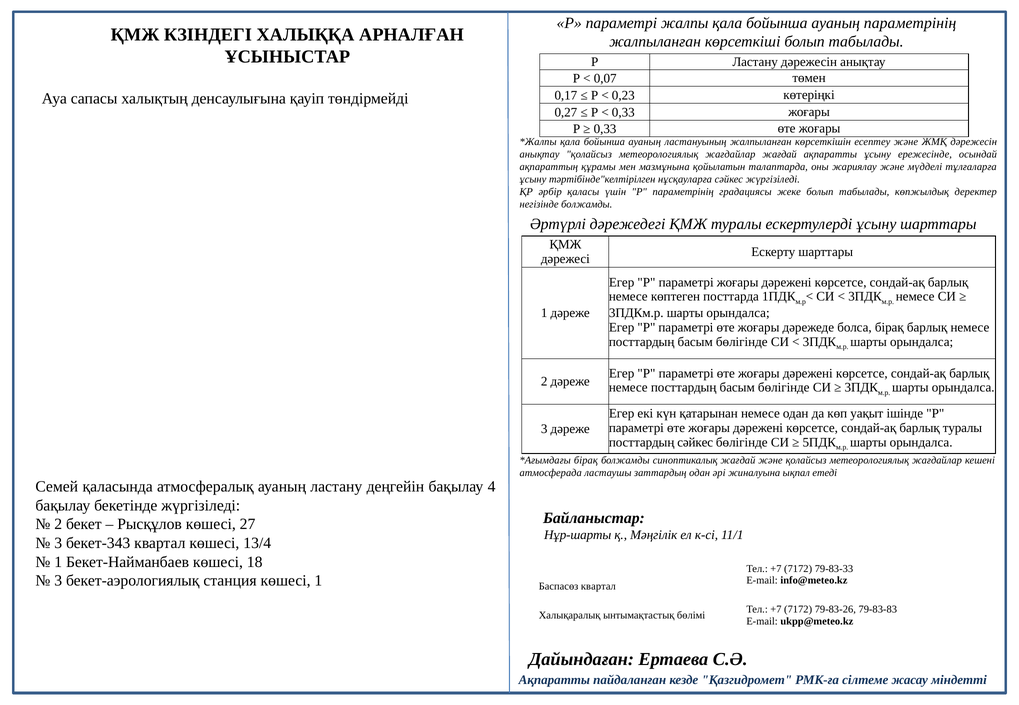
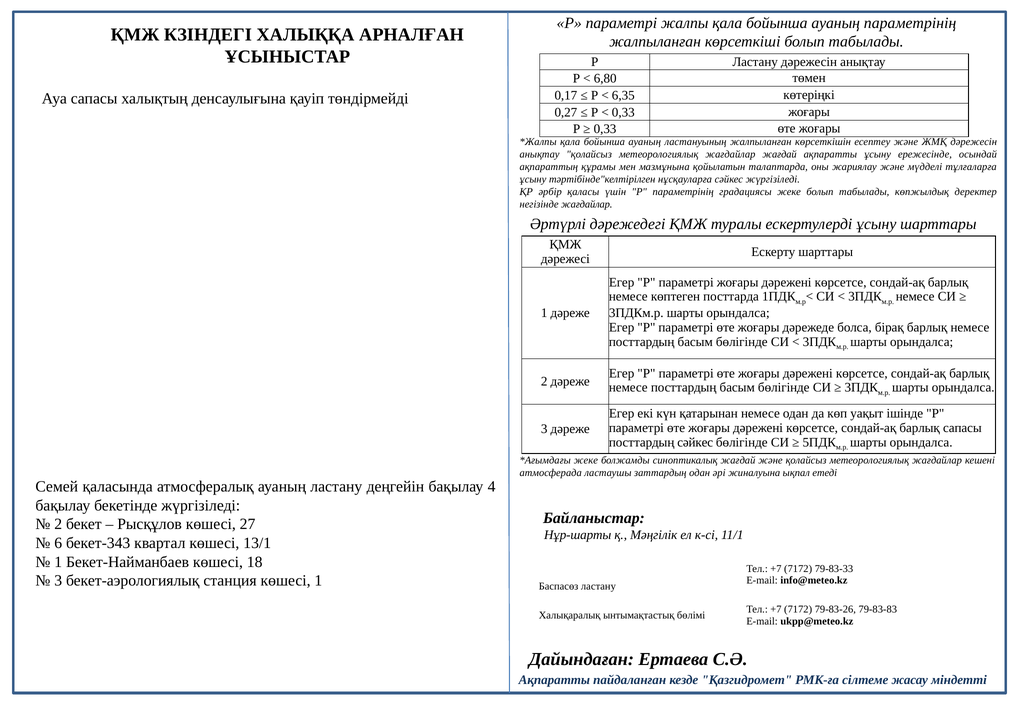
0,07: 0,07 -> 6,80 (605, 79)
0,23: 0,23 -> 6,35 (623, 95)
негізінде болжамды: болжамды -> жағдайлар (587, 204)
барлық туралы: туралы -> сапасы (962, 428)
бірақ: бірақ -> жеке (586, 461)
3: 3 -> 6 (58, 543)
13/4: 13/4 -> 13/1 (257, 543)
Баспасөз квартал: квартал -> ластану (598, 587)
